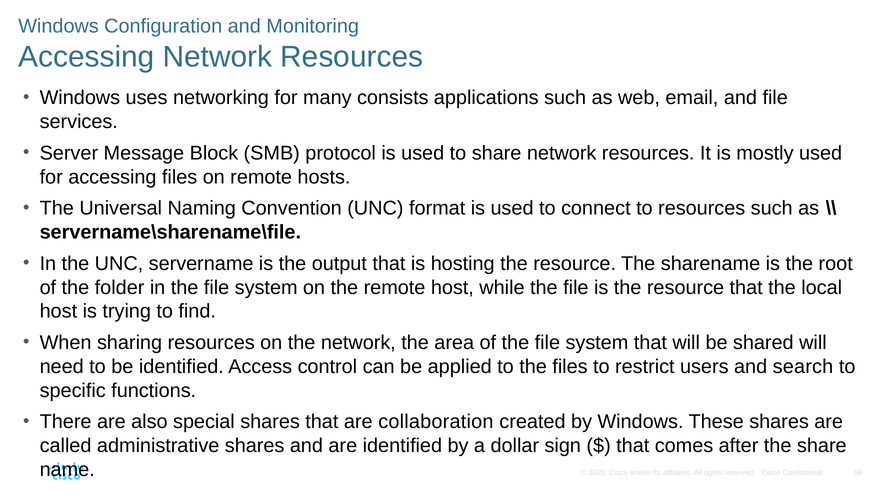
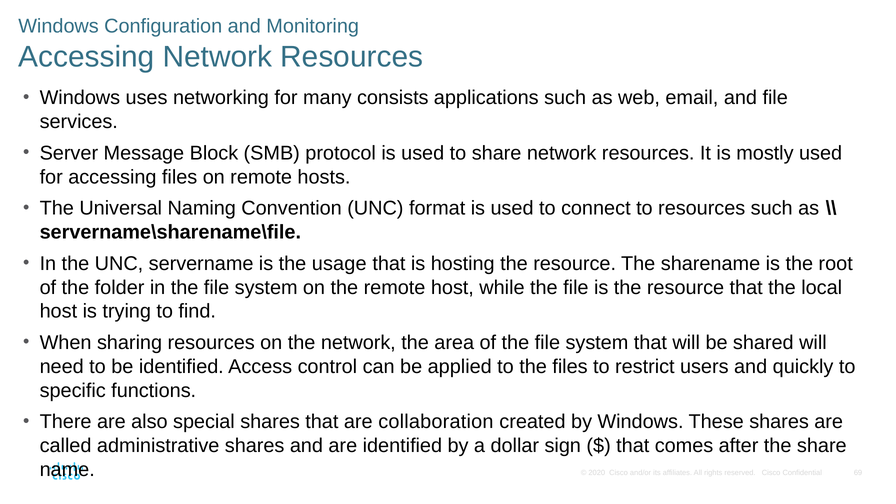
output: output -> usage (339, 264)
search: search -> quickly (803, 367)
